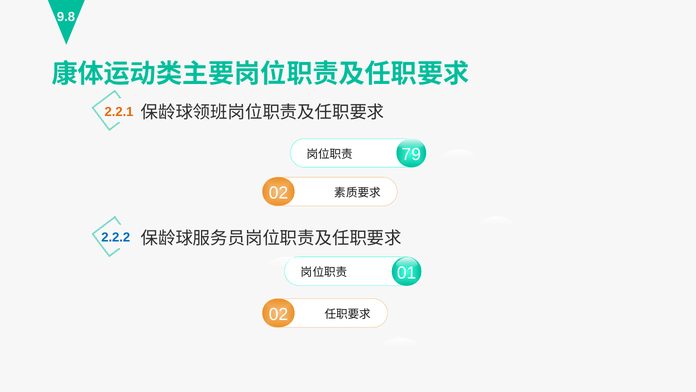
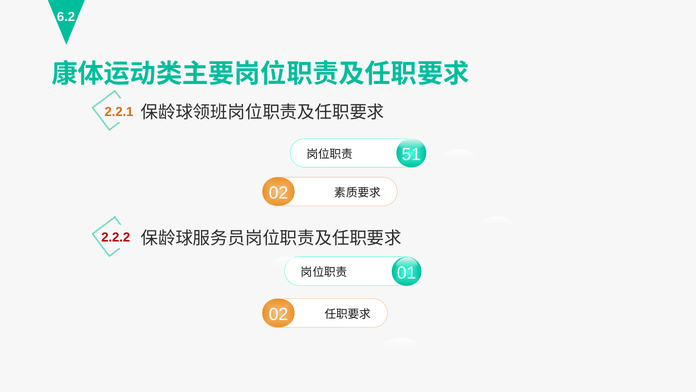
9.8: 9.8 -> 6.2 (66, 17)
79: 79 -> 51 (411, 154)
2.2.2 colour: blue -> red (116, 237)
